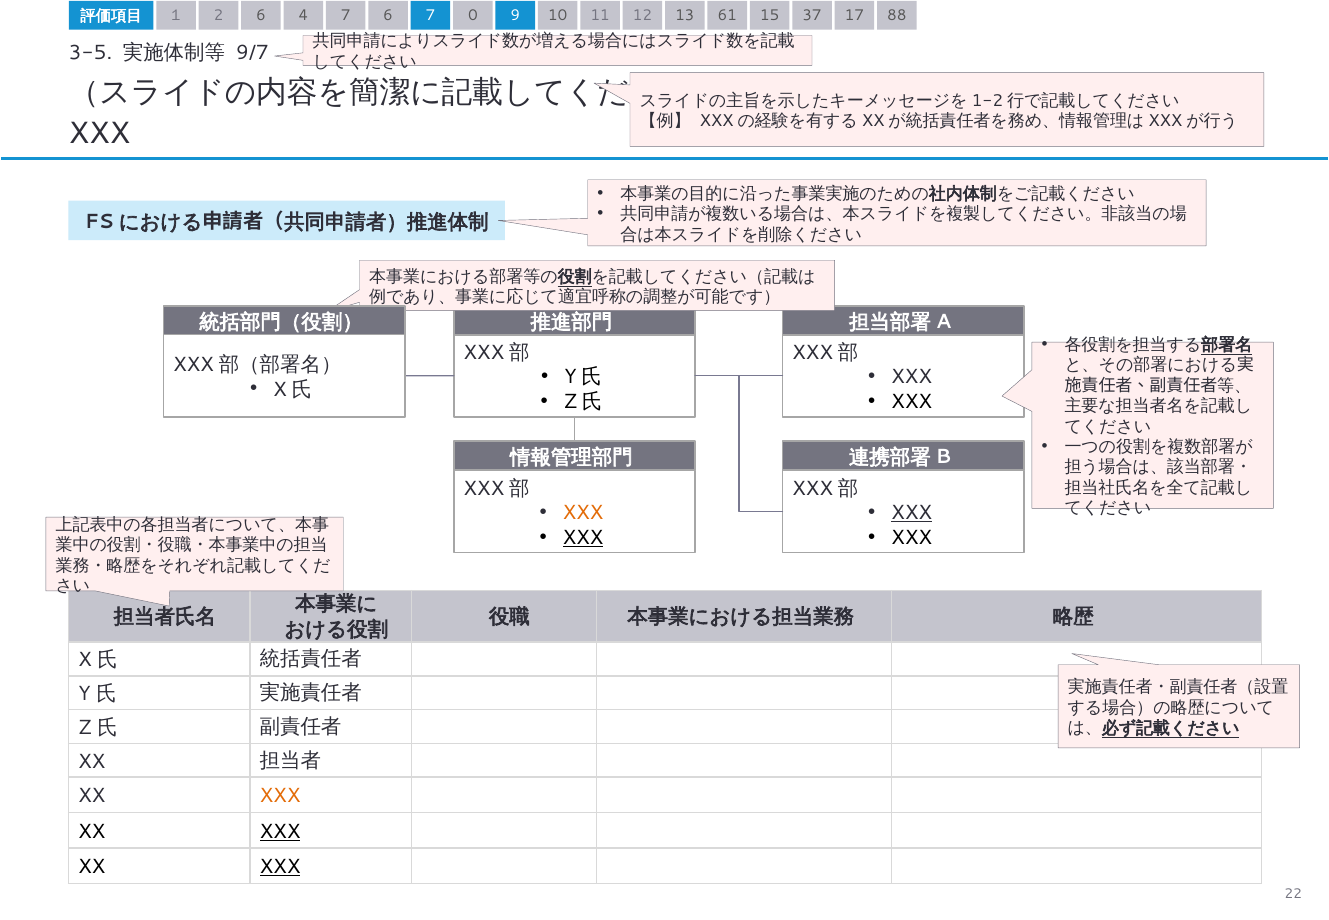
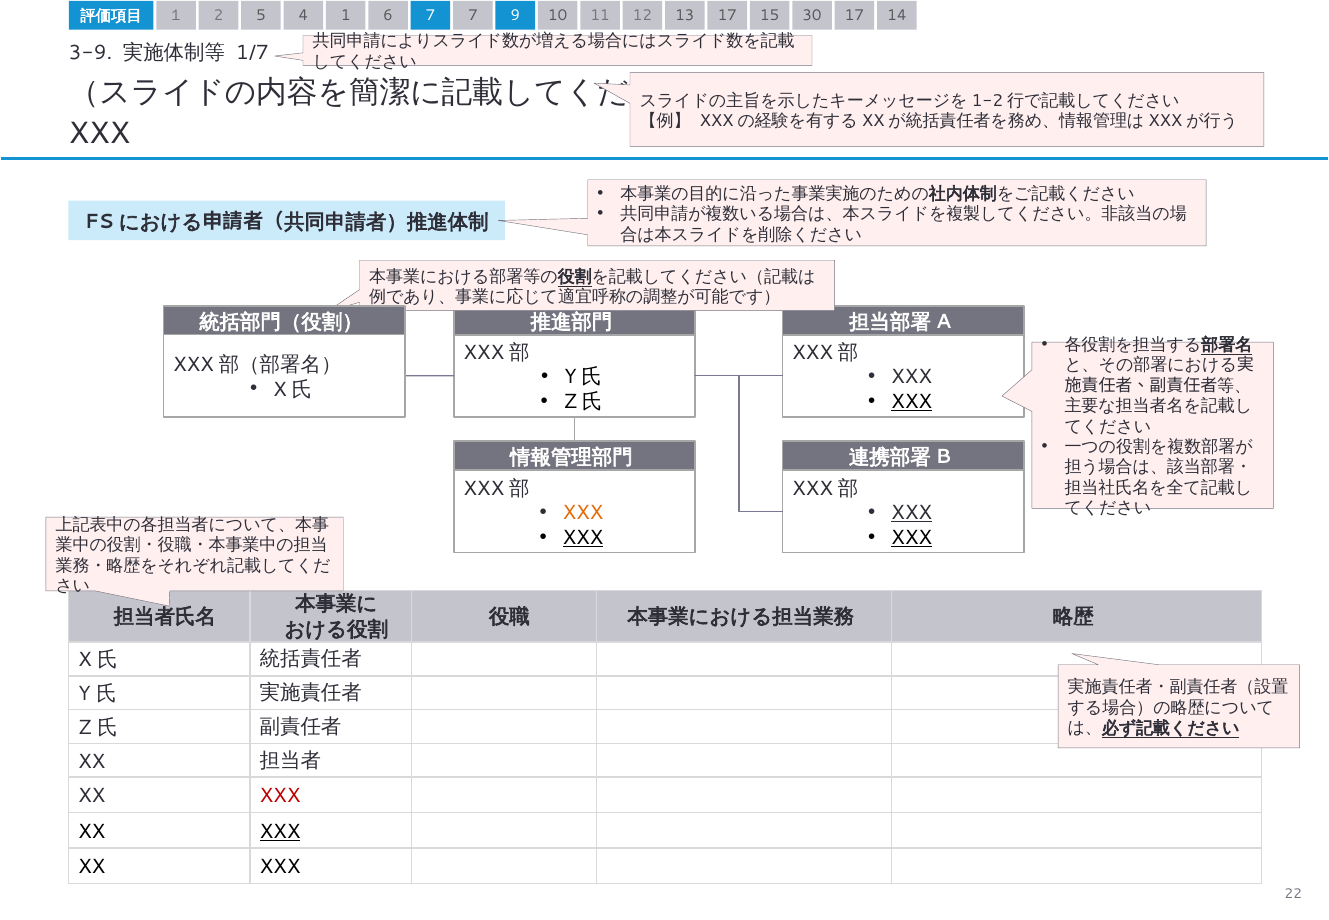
2 6: 6 -> 5 (261, 16)
4 7: 7 -> 1 (346, 16)
7 0: 0 -> 7 (473, 16)
13 61: 61 -> 17 (727, 16)
37: 37 -> 30 (812, 16)
88: 88 -> 14 (897, 16)
3-5: 3-5 -> 3-9 (91, 53)
9/7: 9/7 -> 1/7 (252, 53)
XXX underline: none -> present (912, 402)
XXX underline: none -> present (912, 537)
XXX colour: orange -> red (280, 796)
XXX underline: present -> none (280, 867)
